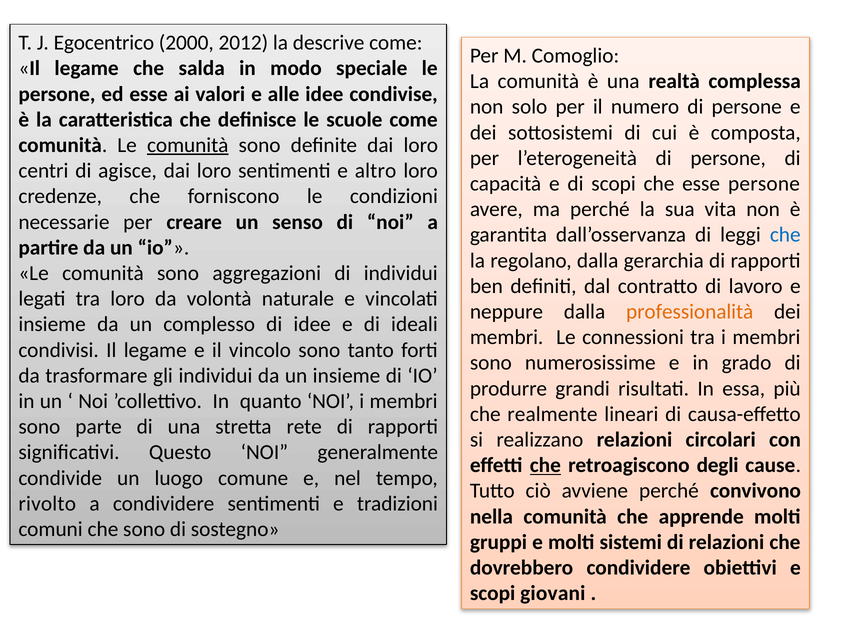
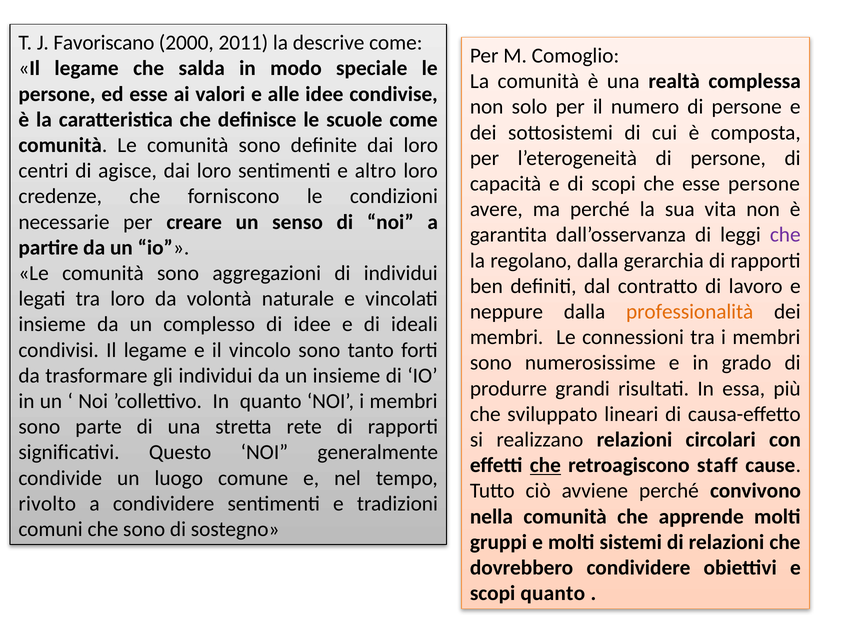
Egocentrico: Egocentrico -> Favoriscano (104, 43)
2012: 2012 -> 2011 (243, 43)
comunità underline: present -> none (188, 145)
che colour: blue -> purple (785, 235)
realmente: realmente -> sviluppato (552, 414)
degli: degli -> staff (717, 465)
scopi giovani: giovani -> quanto (553, 593)
